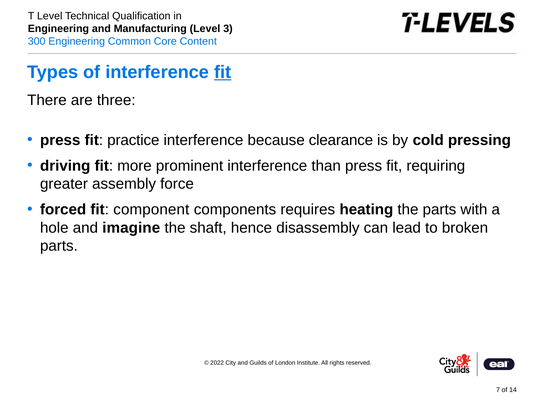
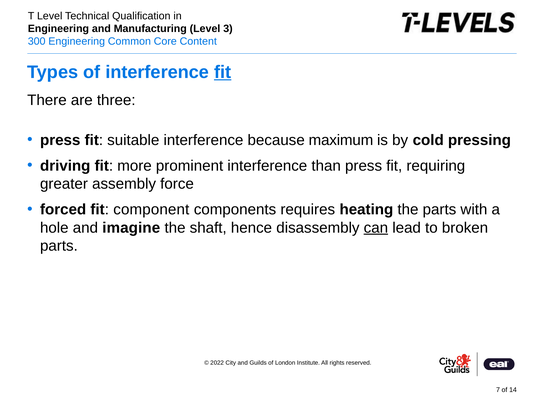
practice: practice -> suitable (133, 140)
clearance: clearance -> maximum (341, 140)
can underline: none -> present (376, 228)
